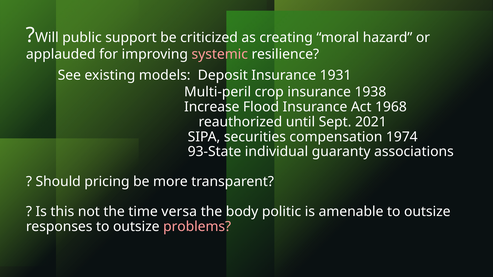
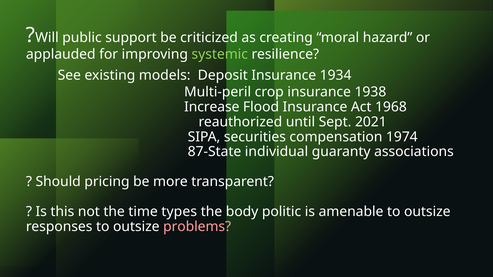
systemic colour: pink -> light green (220, 54)
1931: 1931 -> 1934 (336, 75)
93-State: 93-State -> 87-State (214, 152)
versa: versa -> types (179, 212)
